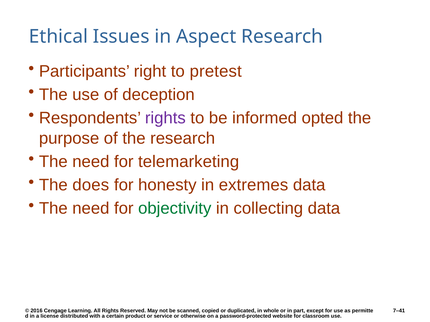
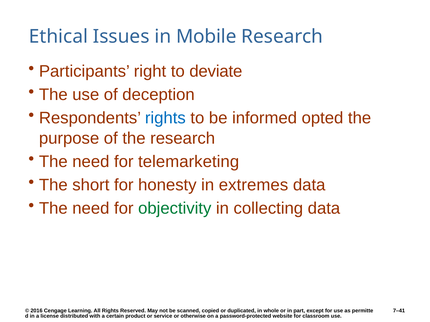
Aspect: Aspect -> Mobile (206, 36)
pretest: pretest -> deviate (216, 71)
rights colour: purple -> blue (165, 118)
does: does -> short (91, 185)
